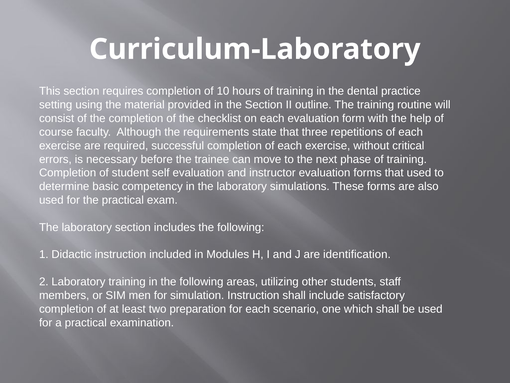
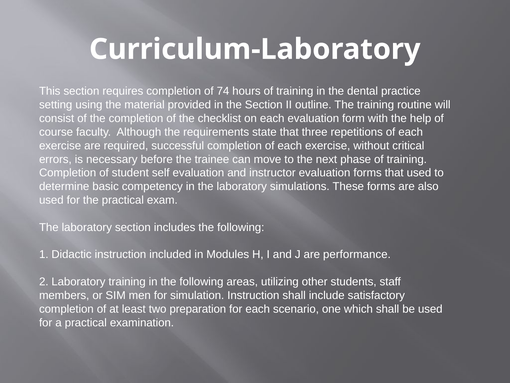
10: 10 -> 74 (223, 91)
identification: identification -> performance (357, 254)
